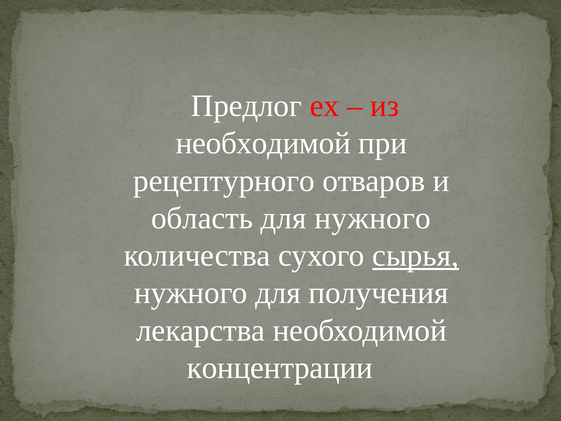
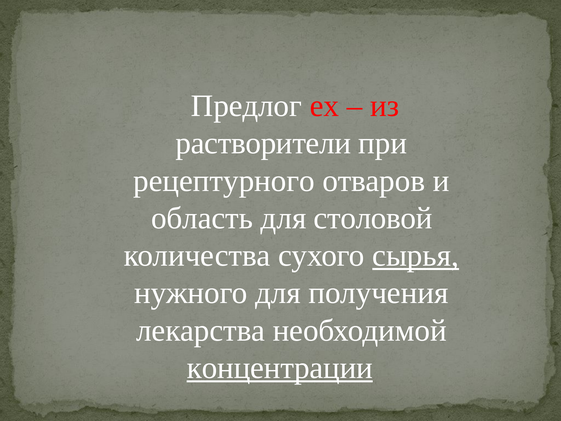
необходимой: необходимой -> растворители (263, 143)
для нужного: нужного -> столовой (373, 218)
концентрации underline: none -> present (280, 368)
